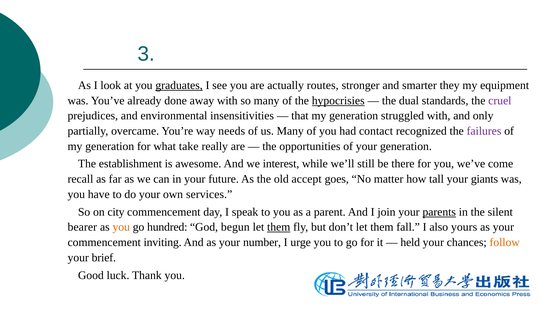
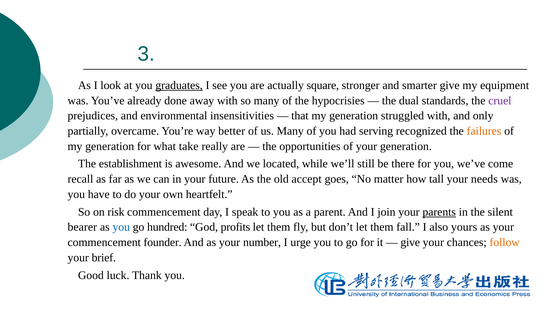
routes: routes -> square (323, 85)
smarter they: they -> give (450, 85)
hypocrisies underline: present -> none (338, 101)
needs: needs -> better (232, 131)
contact: contact -> serving (376, 131)
failures colour: purple -> orange (484, 131)
interest: interest -> located (281, 164)
giants: giants -> needs (484, 179)
services: services -> heartfelt (209, 194)
city: city -> risk (116, 212)
you colour: orange -> blue (121, 227)
begun: begun -> profits (235, 227)
them underline: present -> none (279, 227)
inviting: inviting -> founder (163, 243)
held: held -> give (410, 243)
